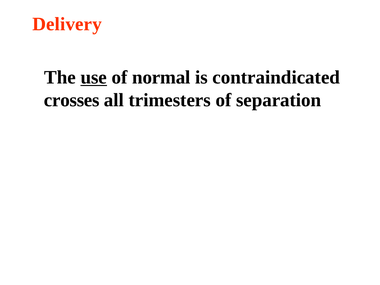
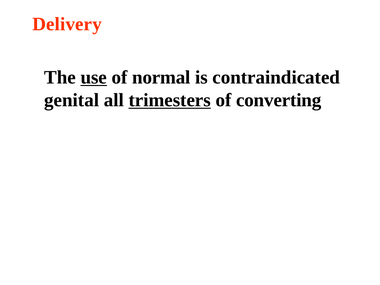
crosses: crosses -> genital (72, 100)
trimesters underline: none -> present (170, 100)
separation: separation -> converting (279, 100)
